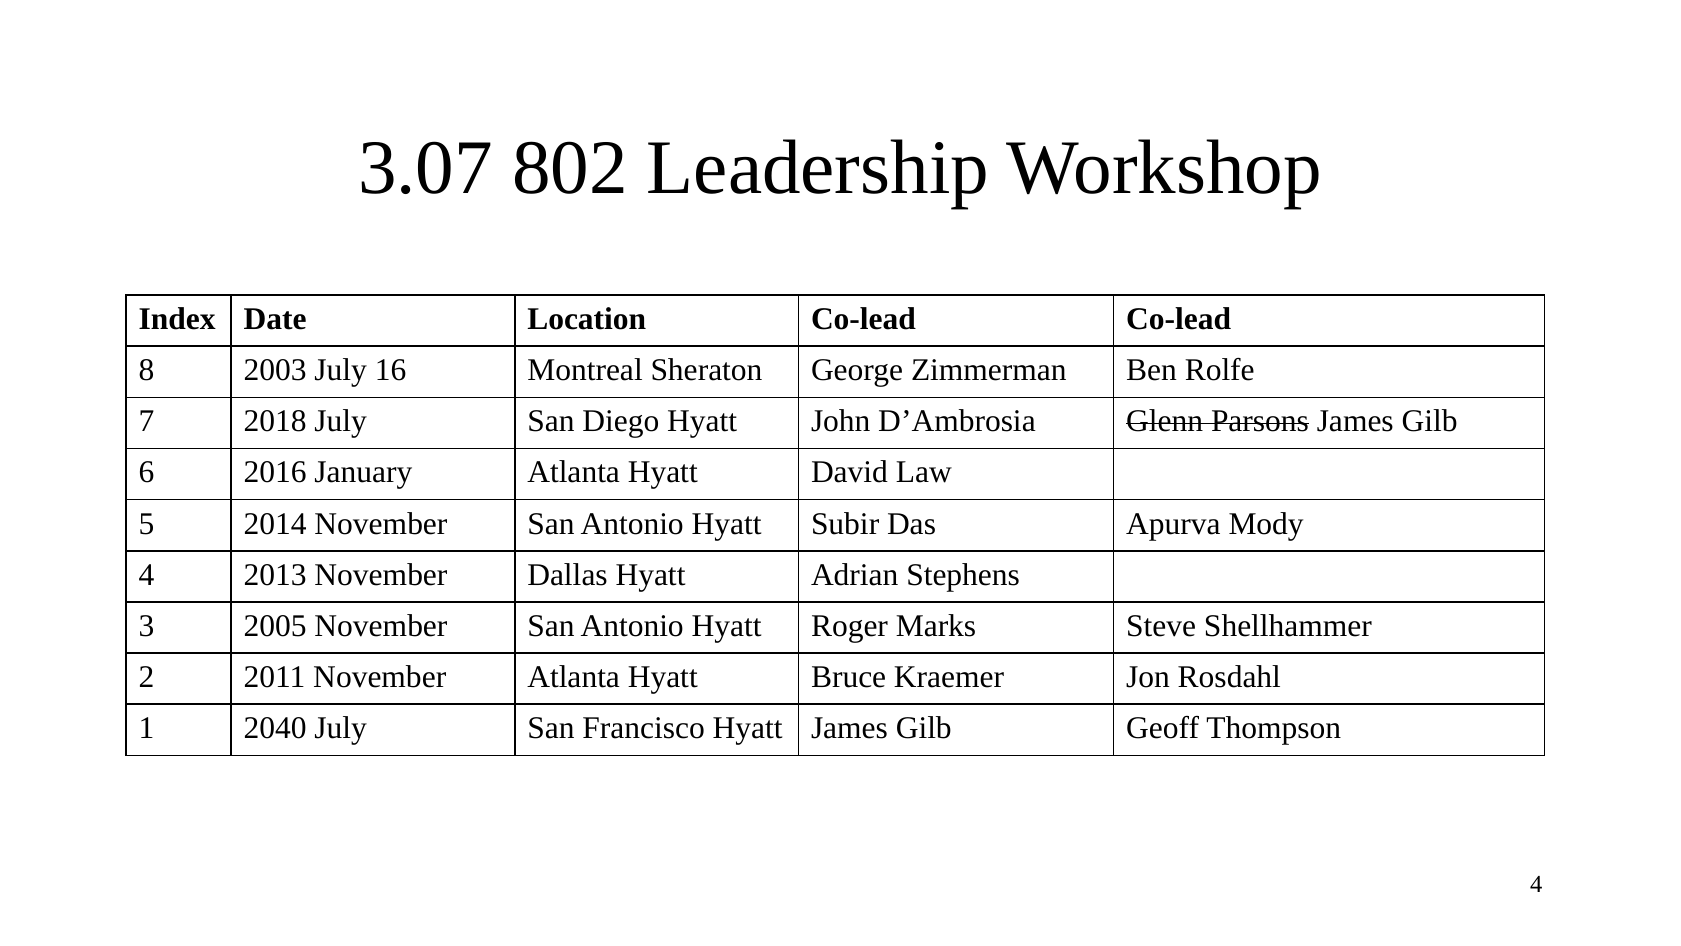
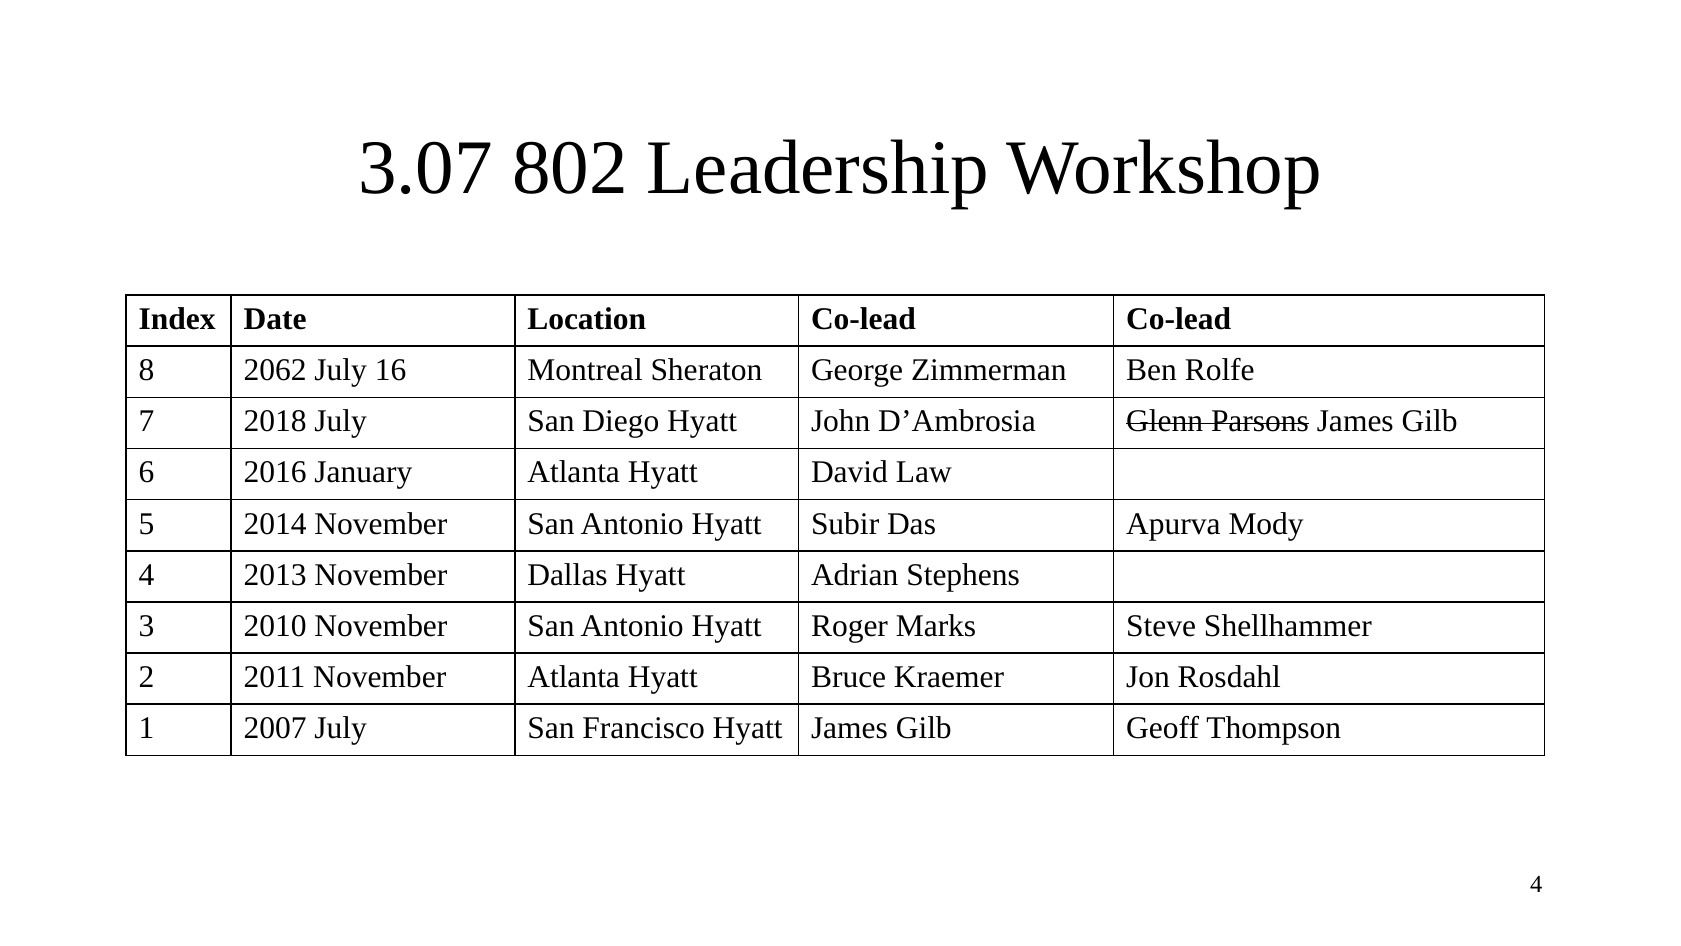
2003: 2003 -> 2062 (275, 370)
2005: 2005 -> 2010 (275, 626)
2040: 2040 -> 2007 (275, 728)
